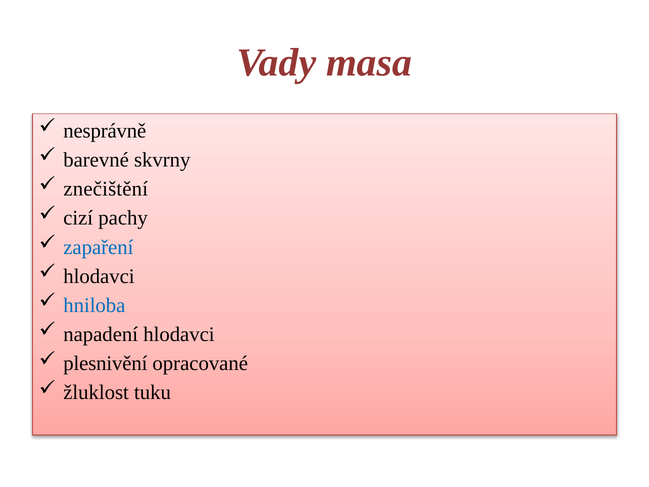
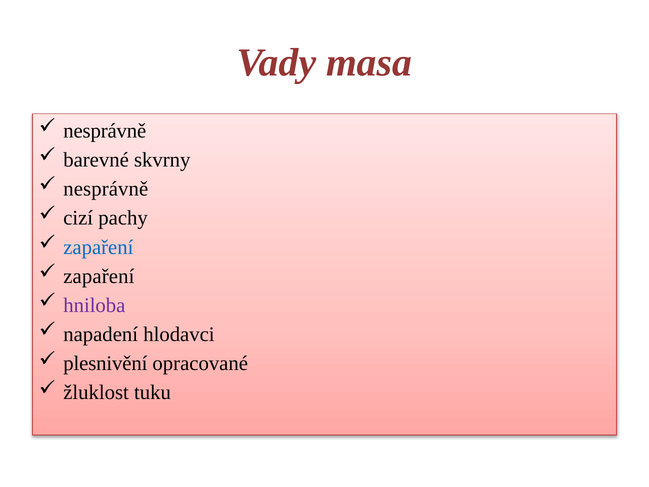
znečištění: znečištění -> nesprávně (106, 189)
hlodavci: hlodavci -> zapaření (99, 276)
hniloba colour: blue -> purple (94, 305)
